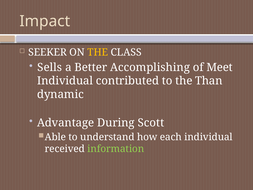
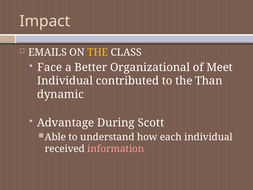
SEEKER: SEEKER -> EMAILS (48, 52)
Sells: Sells -> Face (50, 67)
Accomplishing: Accomplishing -> Organizational (150, 67)
information colour: light green -> pink (116, 149)
